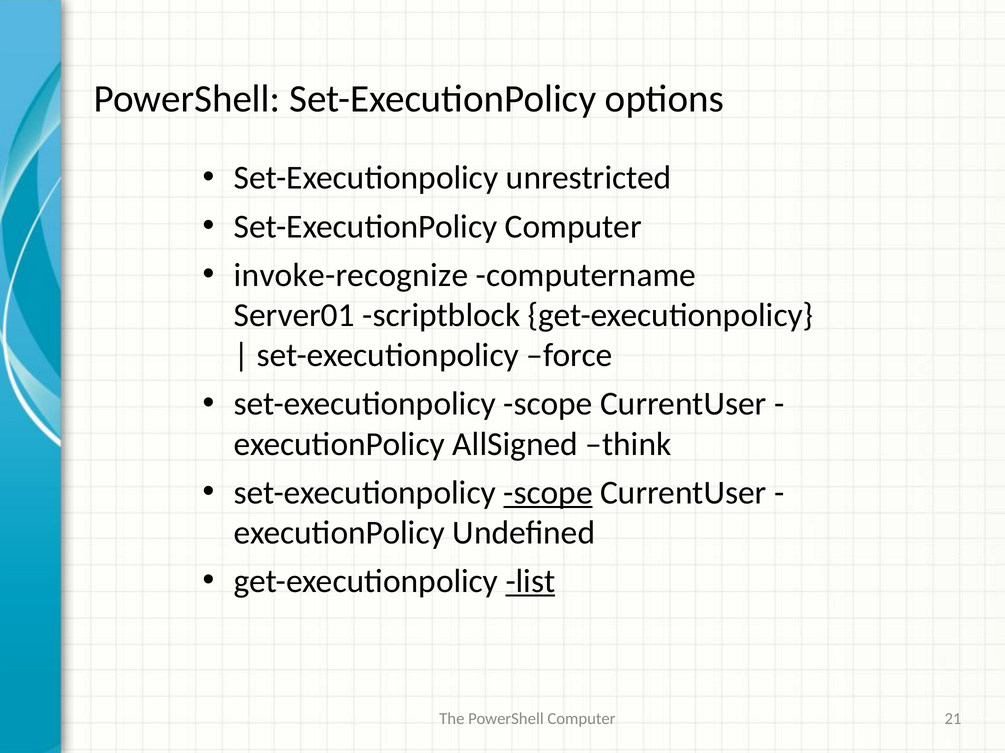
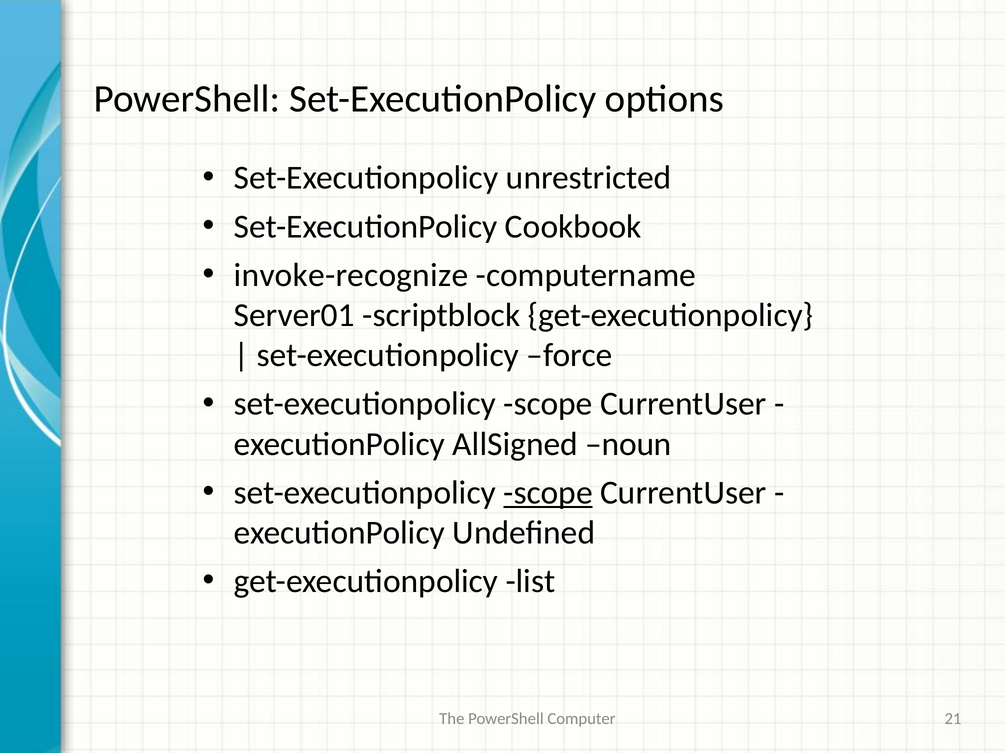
Set-ExecutionPolicy Computer: Computer -> Cookbook (573, 227)
think: think -> noun (628, 444)
list underline: present -> none (531, 582)
